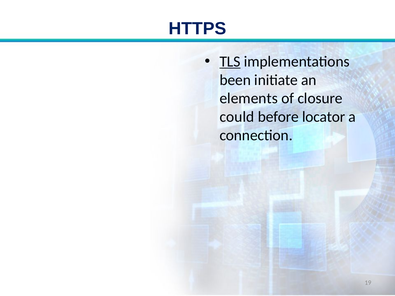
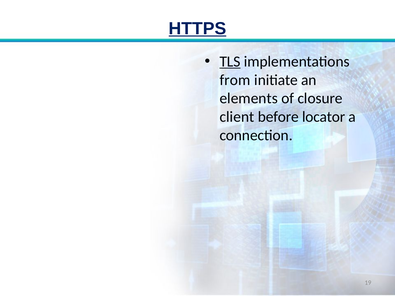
HTTPS underline: none -> present (197, 29)
been: been -> from (235, 80)
could: could -> client (237, 117)
